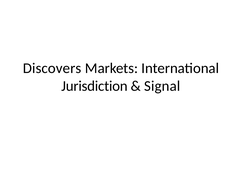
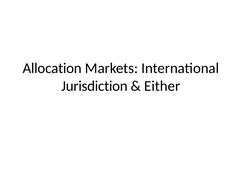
Discovers: Discovers -> Allocation (52, 68)
Signal: Signal -> Either (162, 86)
